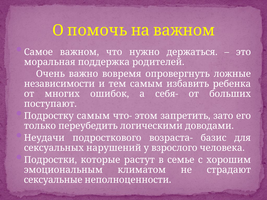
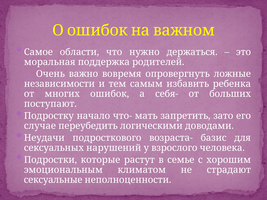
О помочь: помочь -> ошибок (97, 30)
Самое важном: важном -> области (79, 52)
Подростку самым: самым -> начало (93, 116)
этом: этом -> мать (146, 116)
только: только -> случае (40, 126)
